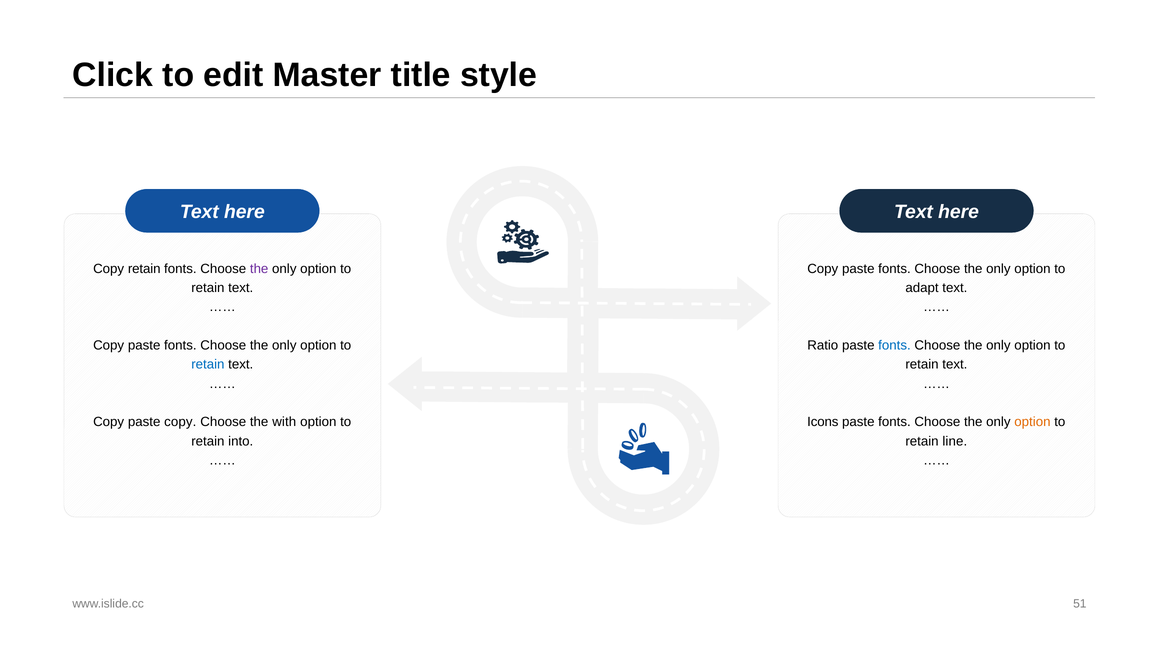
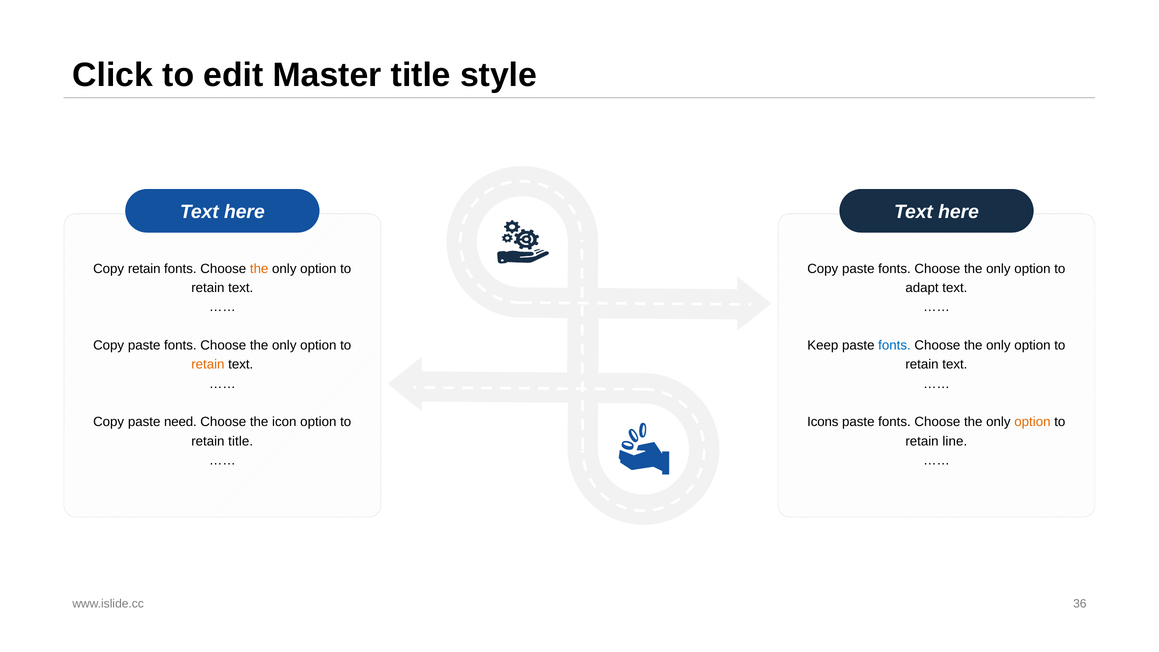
the colour: purple -> orange (259, 269)
Ratio: Ratio -> Keep (823, 345)
retain colour: blue -> orange (208, 365)
paste copy: copy -> need (180, 422)
with: with -> icon (284, 422)
retain into: into -> title (241, 441)
51: 51 -> 36 (1080, 604)
